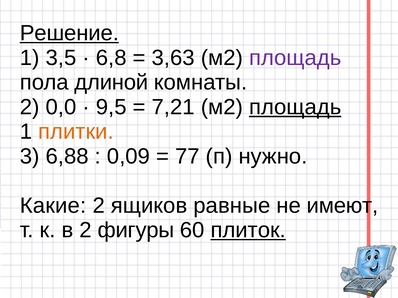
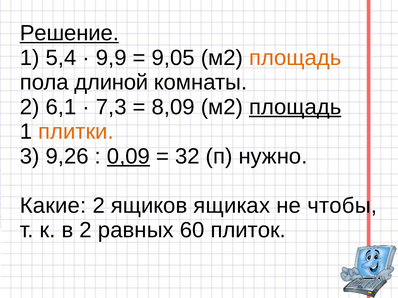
3,5: 3,5 -> 5,4 (61, 58)
6,8: 6,8 -> 9,9 (111, 58)
3,63: 3,63 -> 9,05 (173, 58)
площадь colour: purple -> orange (295, 58)
0,0: 0,0 -> 6,1 (61, 107)
9,5: 9,5 -> 7,3 (111, 107)
7,21: 7,21 -> 8,09 (173, 107)
6,88: 6,88 -> 9,26 (67, 157)
0,09 underline: none -> present (128, 157)
77: 77 -> 32 (187, 157)
равные: равные -> ящиках (232, 206)
имеют: имеют -> чтобы (342, 206)
фигуры: фигуры -> равных (136, 231)
плиток underline: present -> none (248, 231)
